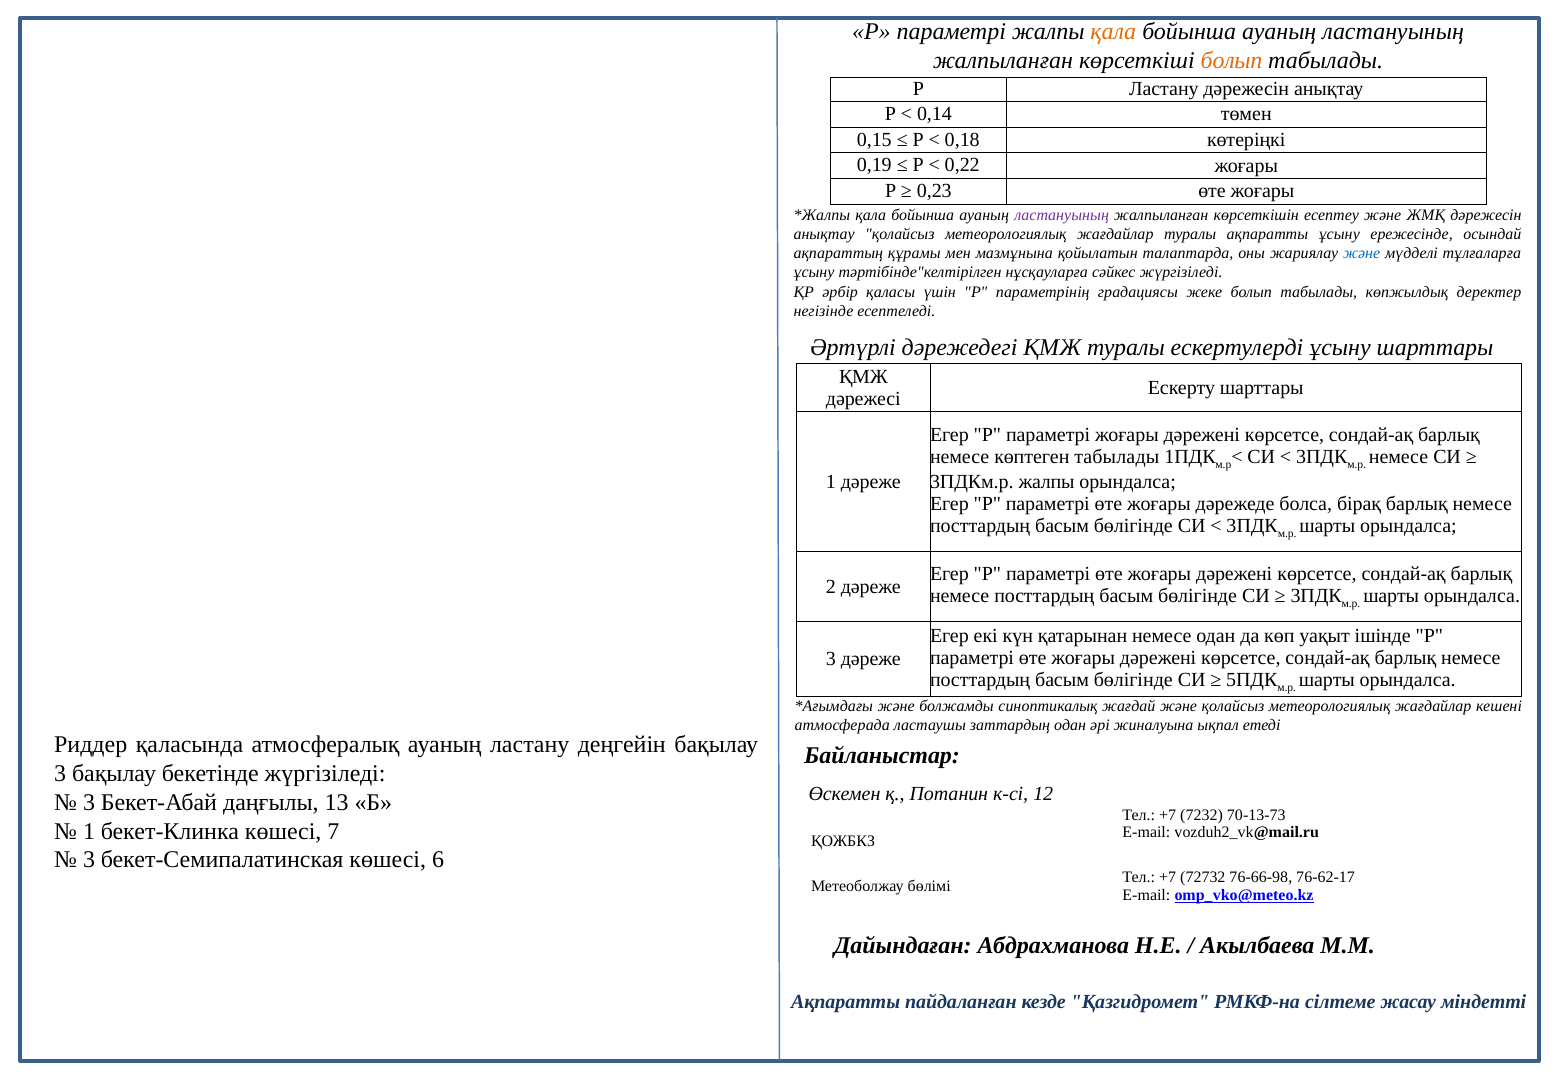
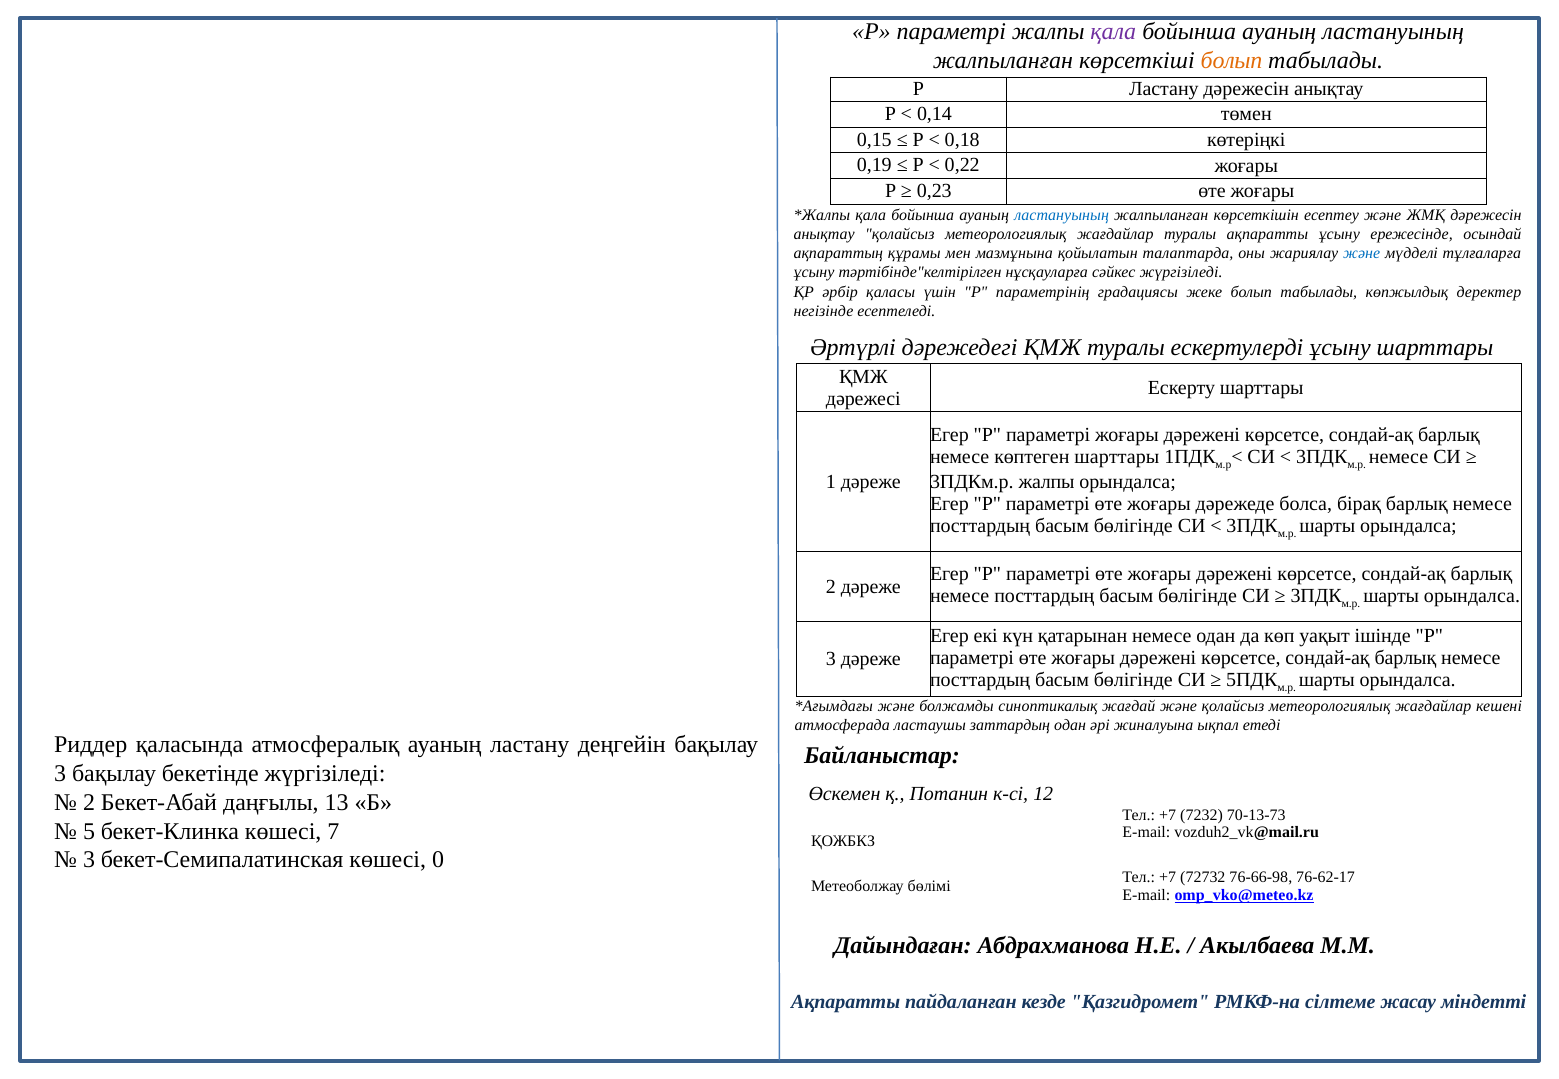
қала colour: orange -> purple (1113, 32)
ластануының colour: purple -> blue (1062, 215)
көптеген табылады: табылады -> шарттары (1117, 457)
3: 3 -> 2 (89, 803)
1: 1 -> 5 (89, 831)
6: 6 -> 0 (438, 860)
